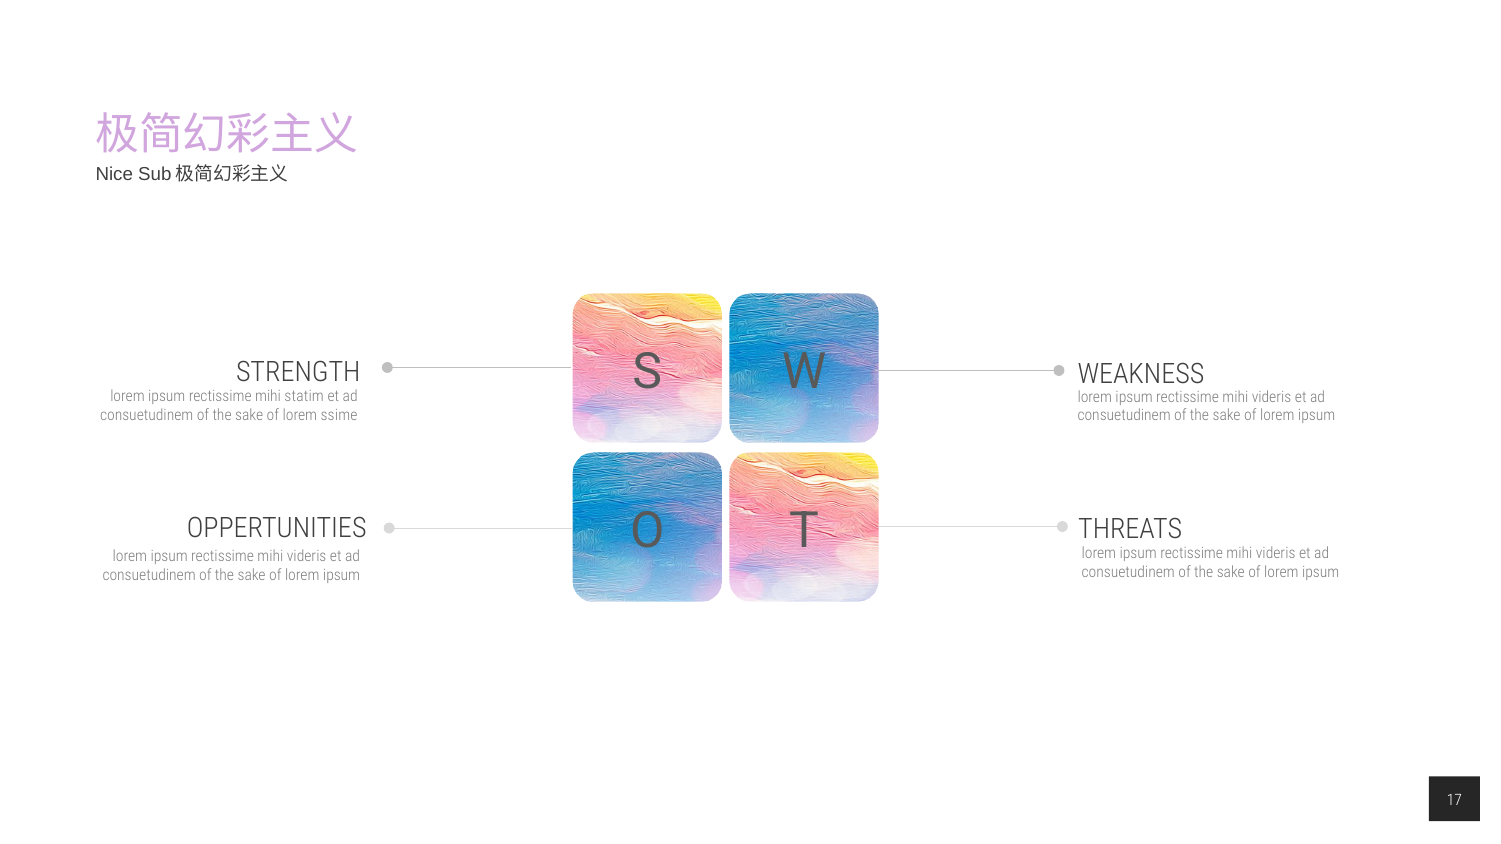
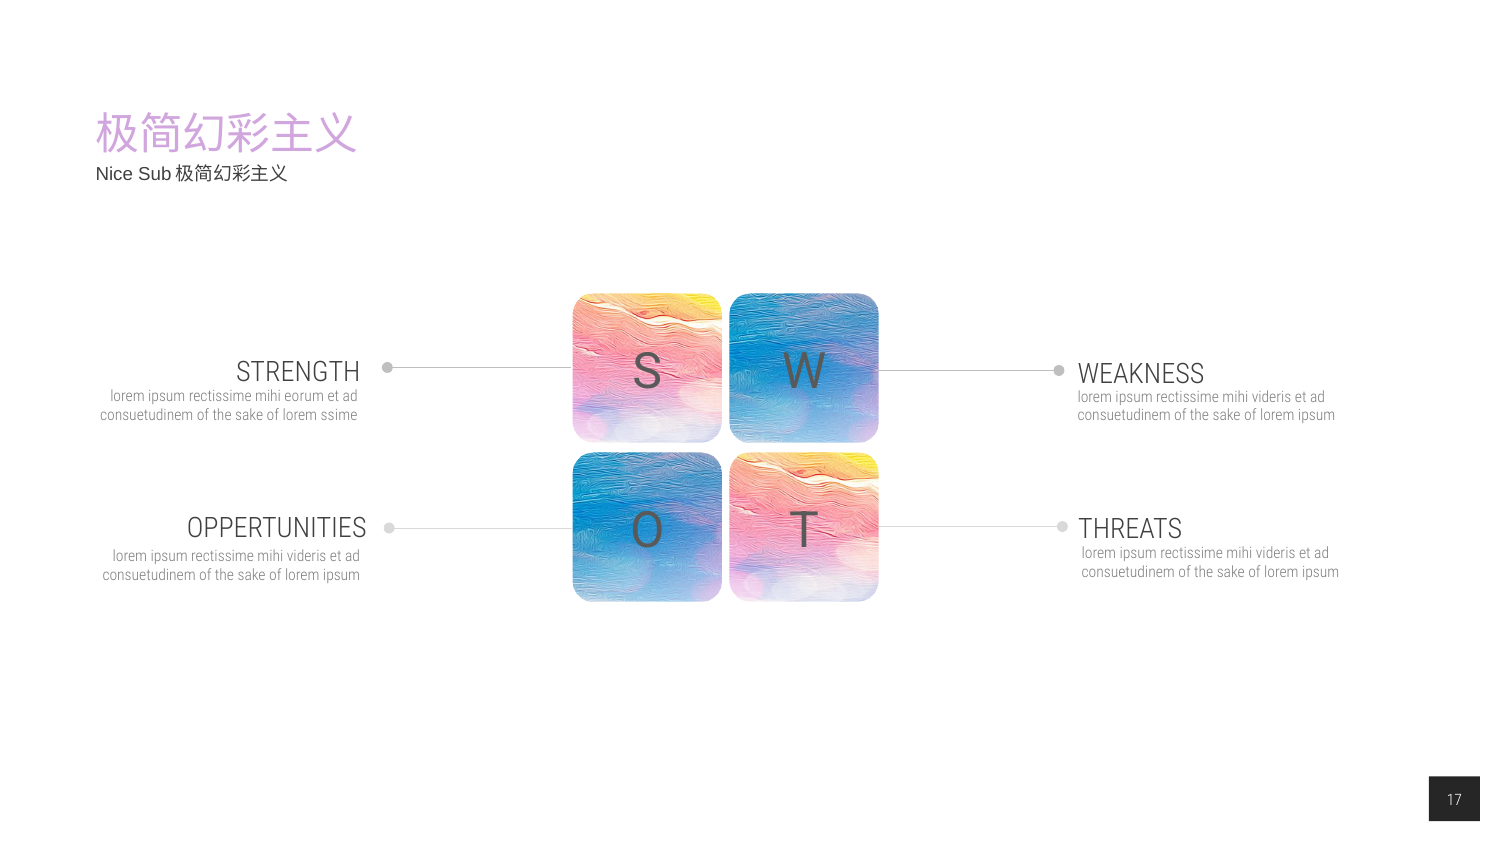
statim: statim -> eorum (304, 397)
